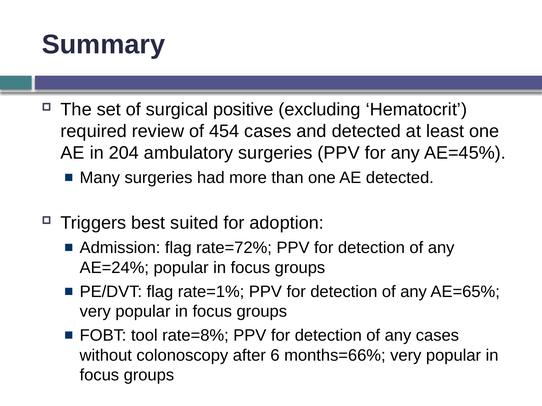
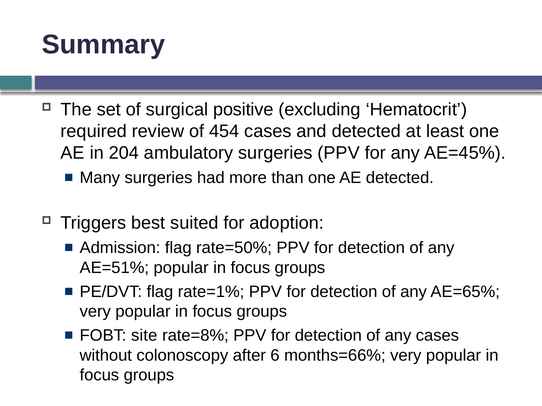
rate=72%: rate=72% -> rate=50% (234, 248)
AE=24%: AE=24% -> AE=51% (114, 268)
tool: tool -> site (144, 336)
